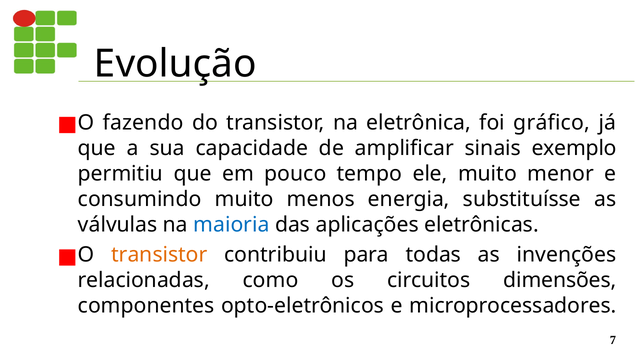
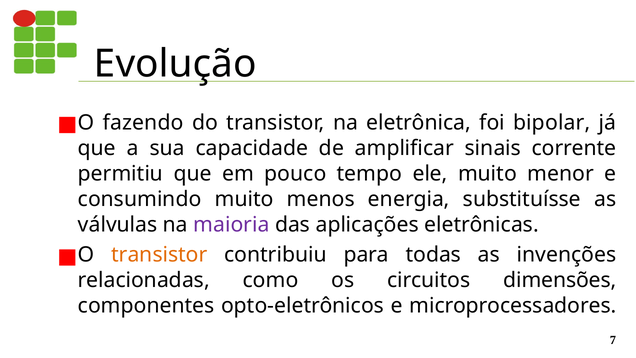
gráfico: gráfico -> bipolar (552, 123)
exemplo: exemplo -> corrente (574, 148)
maioria colour: blue -> purple (231, 224)
